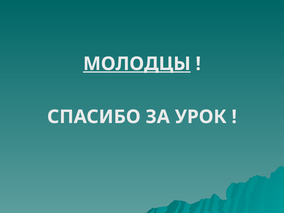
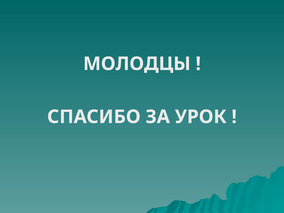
МОЛОДЦЫ underline: present -> none (137, 64)
